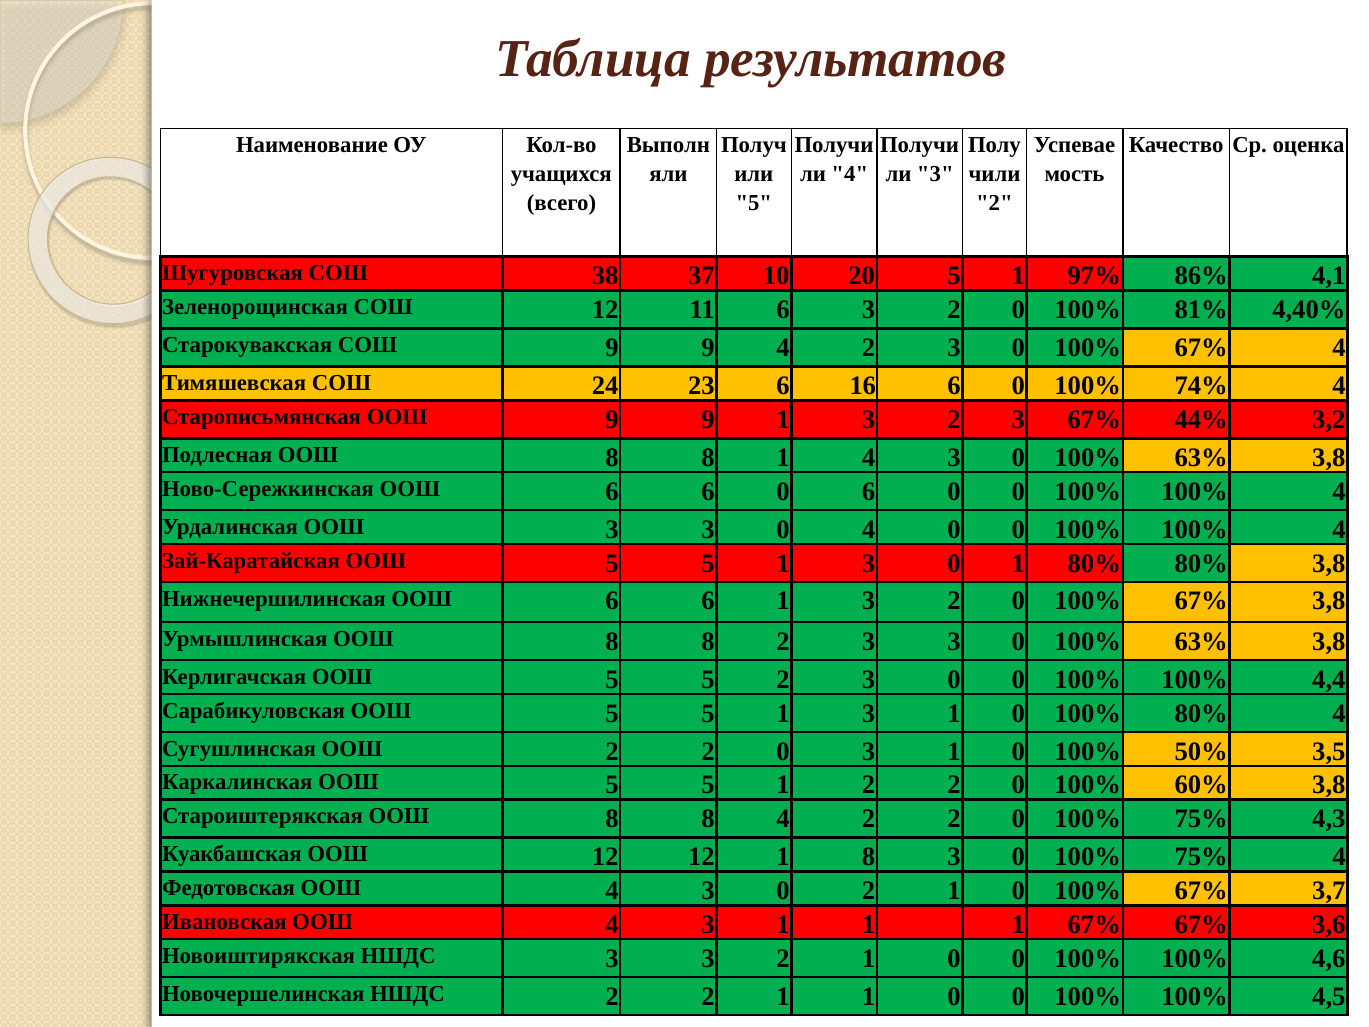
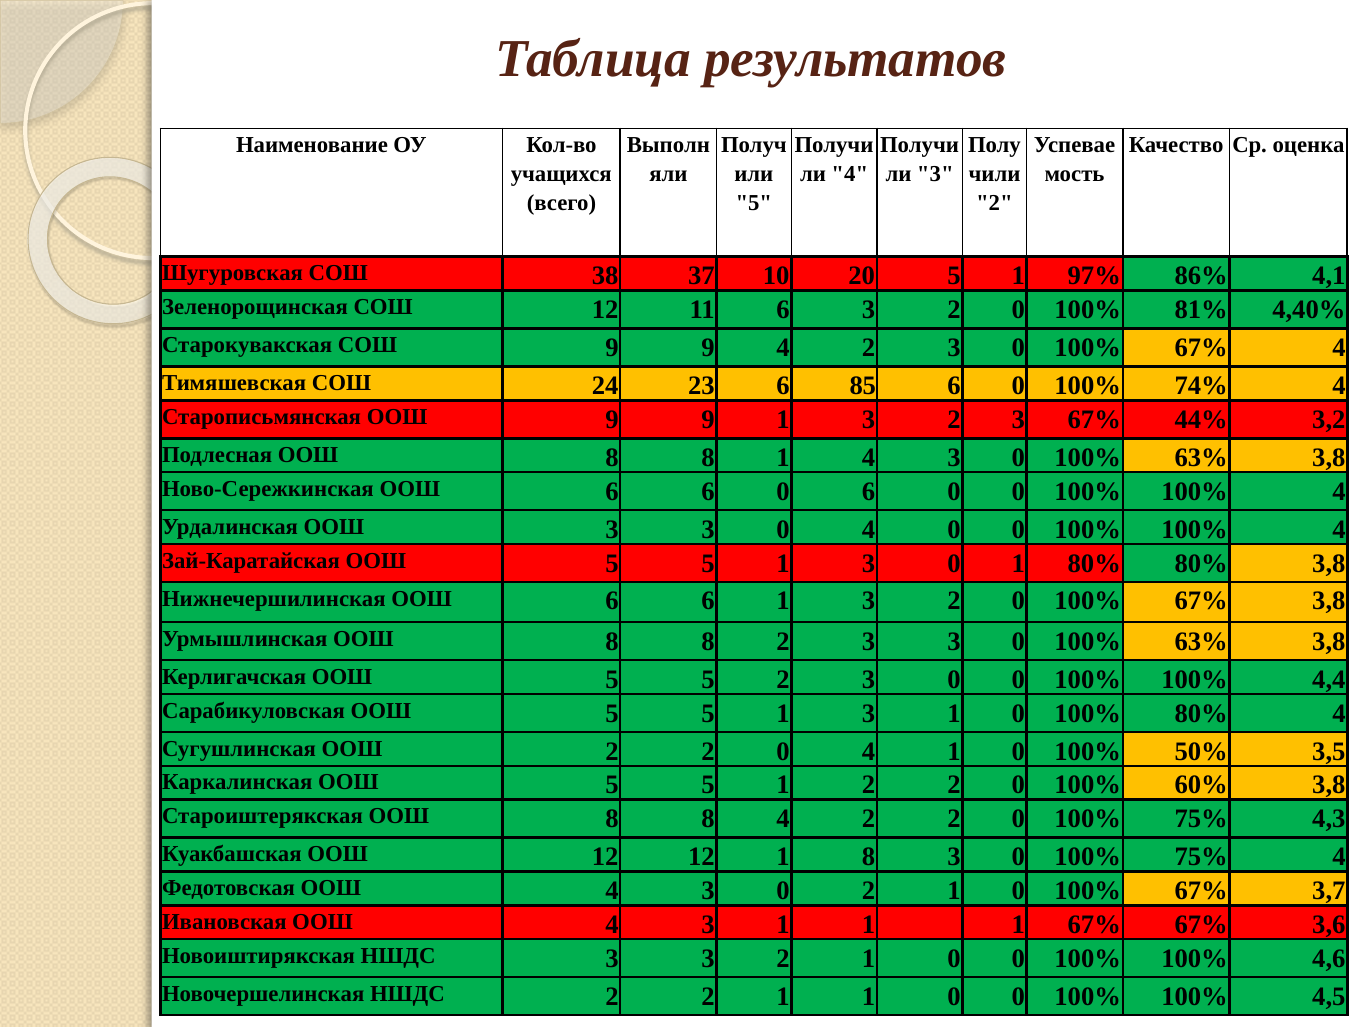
16: 16 -> 85 (863, 386)
2 0 3: 3 -> 4 (869, 751)
